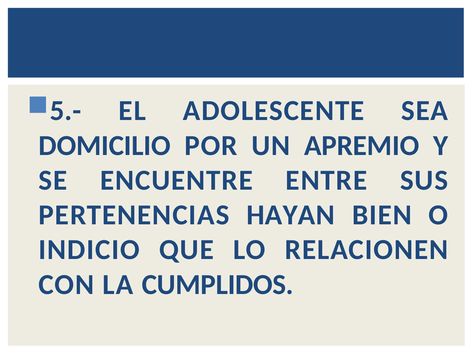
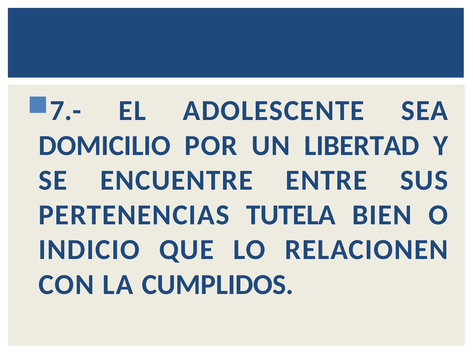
5.-: 5.- -> 7.- (66, 111)
APREMIO: APREMIO -> LIBERTAD (362, 145)
HAYAN: HAYAN -> TUTELA (291, 215)
